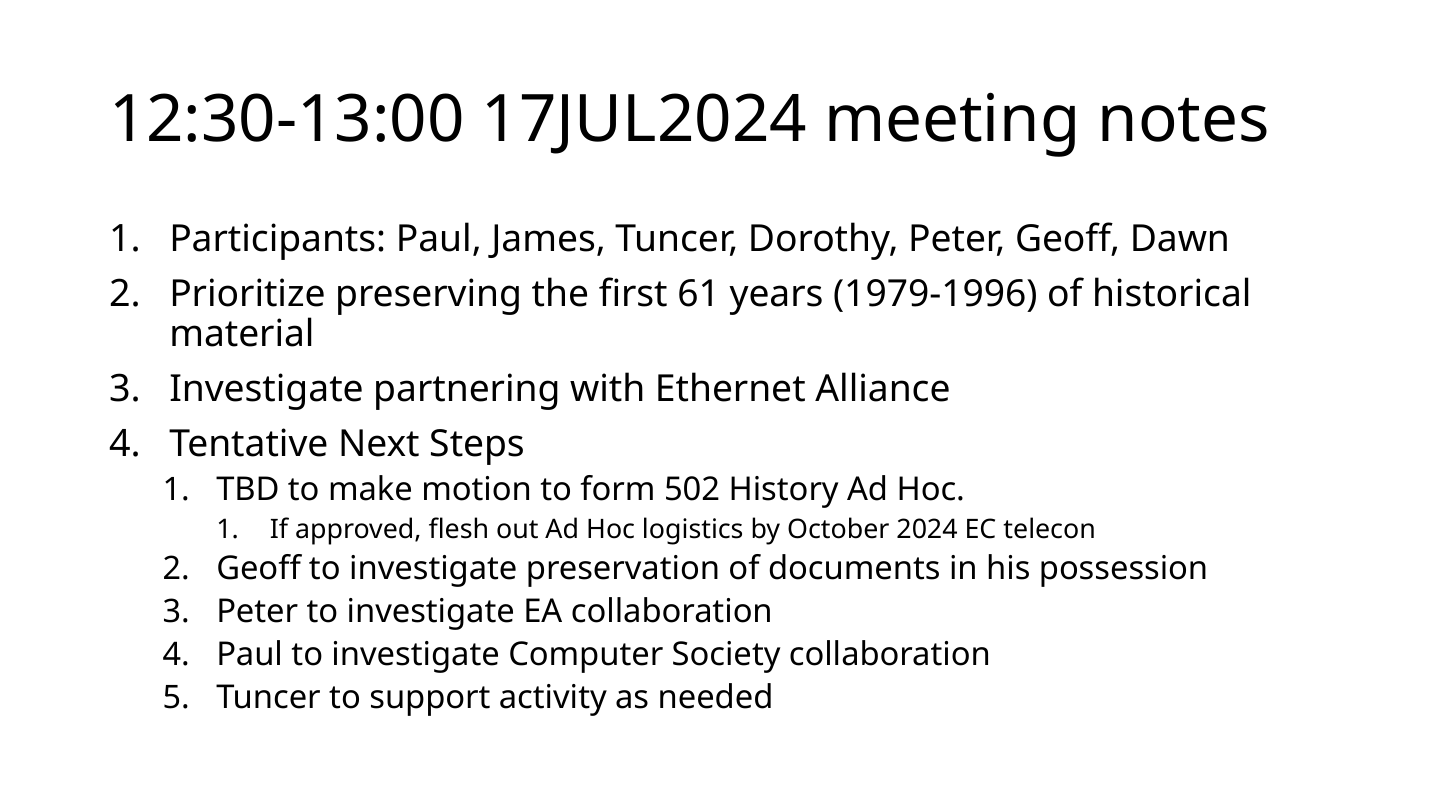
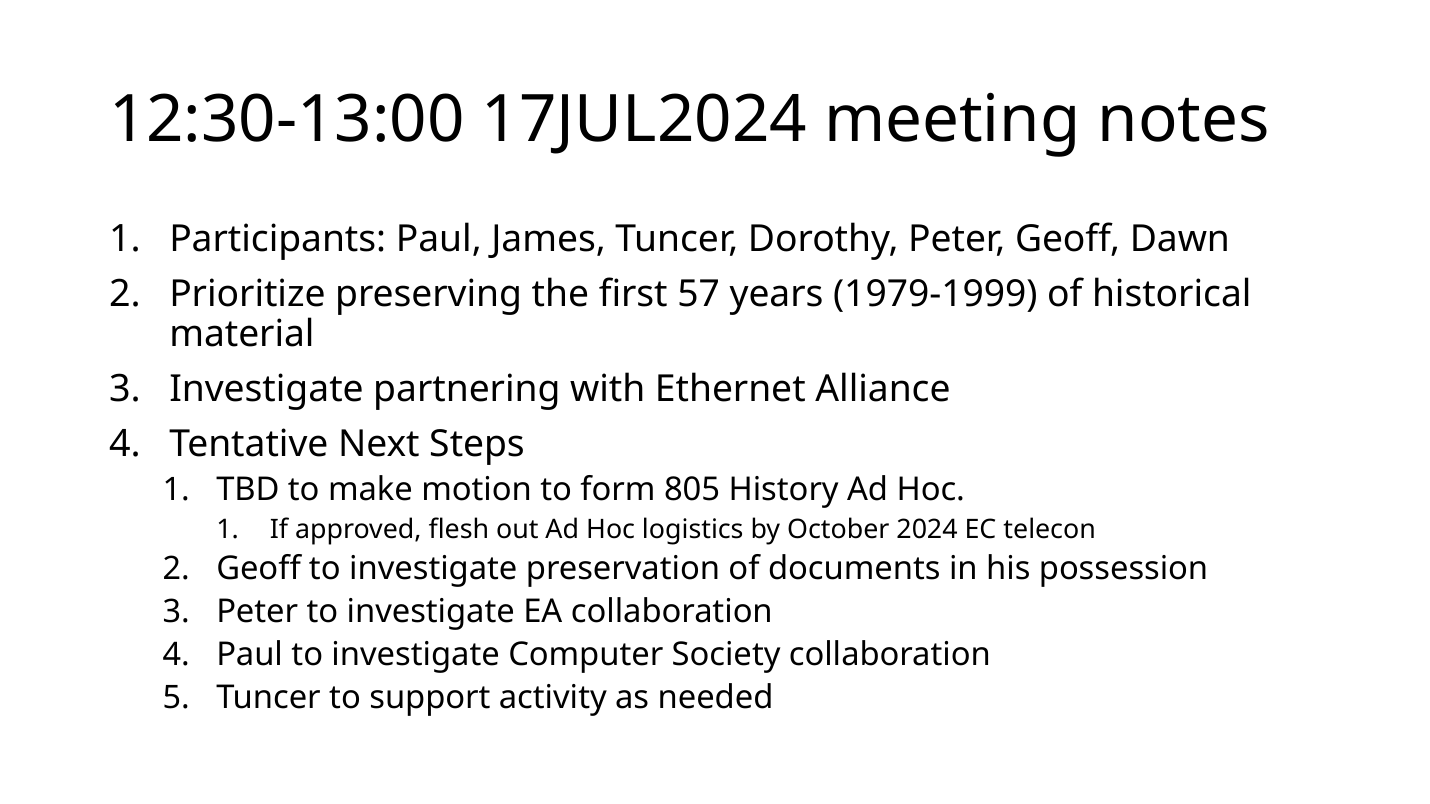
61: 61 -> 57 (699, 294)
1979-1996: 1979-1996 -> 1979-1999 (935, 294)
502: 502 -> 805 (692, 490)
